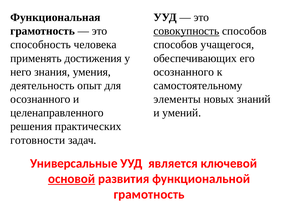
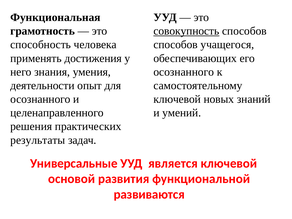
деятельность: деятельность -> деятельности (42, 86)
элементы: элементы -> ключевой (177, 99)
готовности: готовности -> результаты (38, 140)
основой underline: present -> none (72, 179)
грамотность: грамотность -> развиваются (149, 194)
